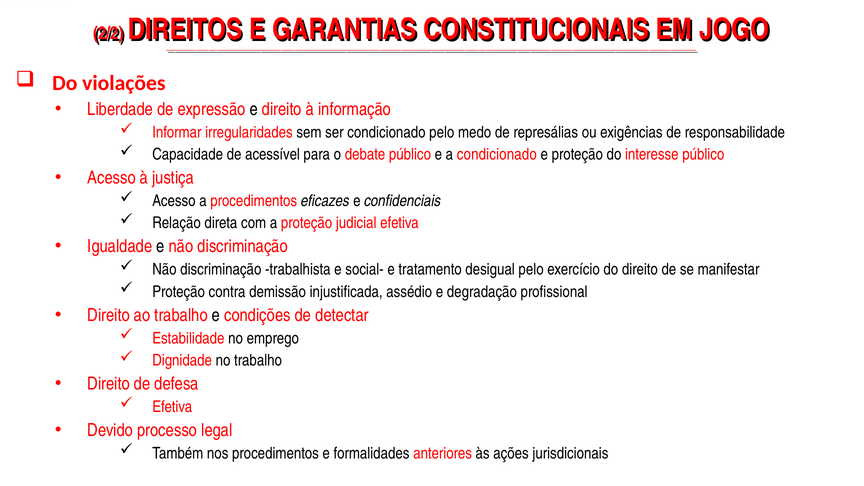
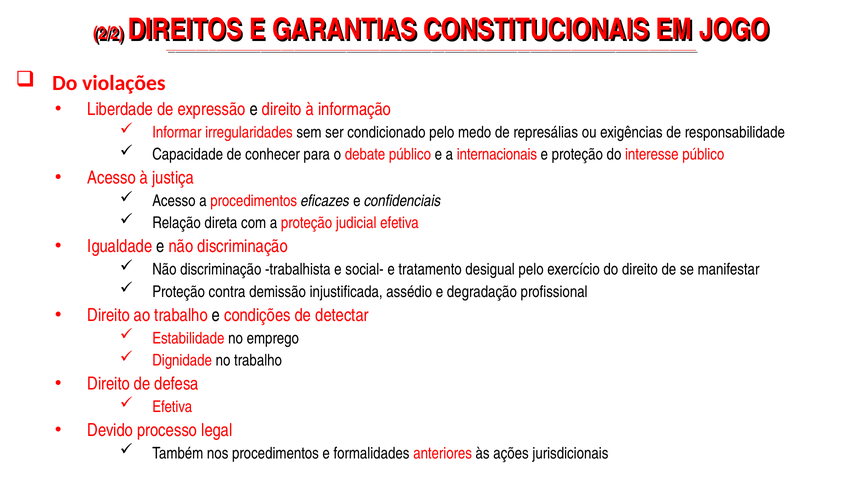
acessível: acessível -> conhecer (273, 155)
a condicionado: condicionado -> internacionais (497, 155)
